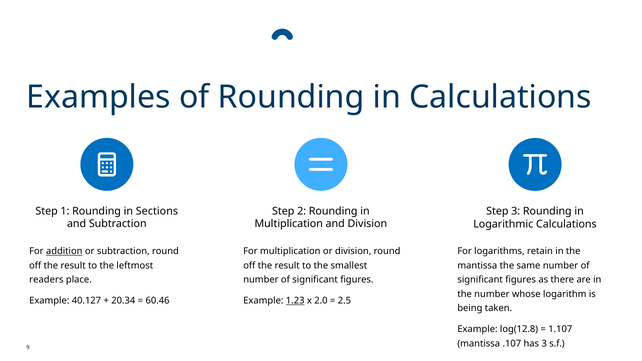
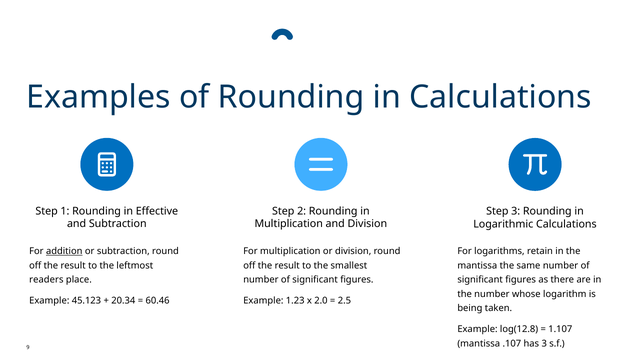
Sections: Sections -> Effective (157, 211)
40.127: 40.127 -> 45.123 (86, 301)
1.23 underline: present -> none (295, 301)
